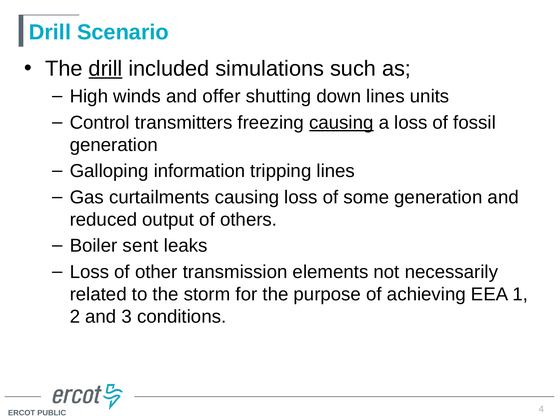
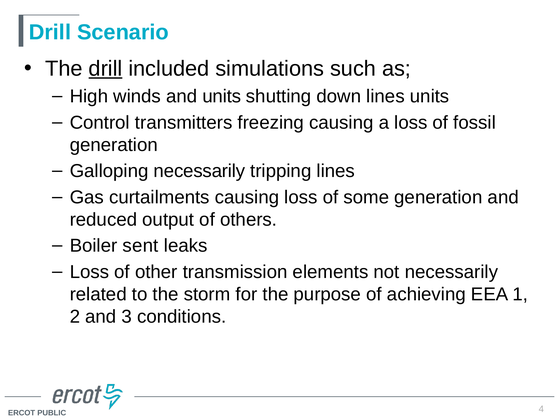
and offer: offer -> units (222, 96)
causing underline: present -> none (341, 123)
Galloping information: information -> necessarily (199, 171)
